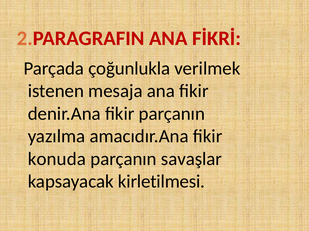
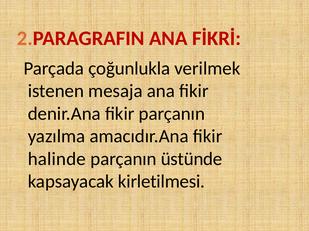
konuda: konuda -> halinde (57, 159)
savaşlar: savaşlar -> üstünde (192, 159)
